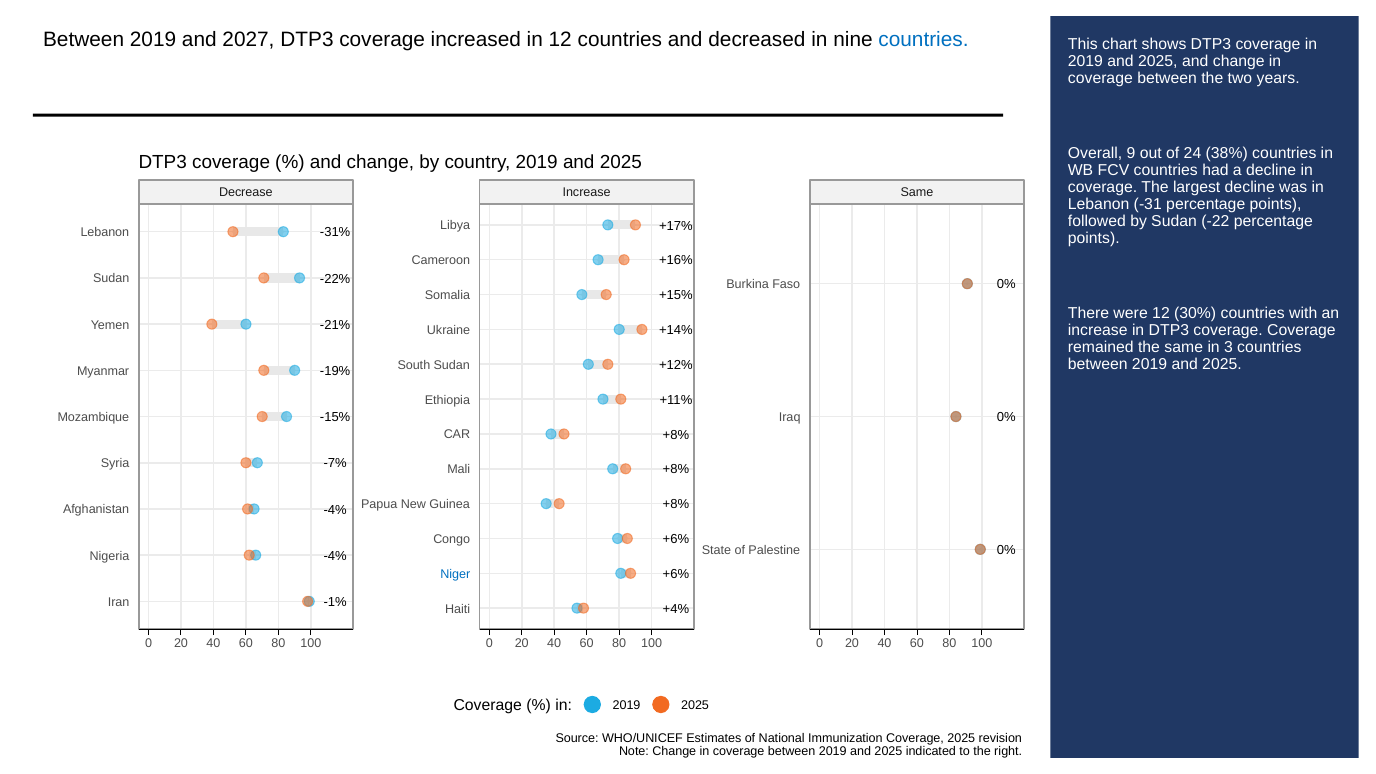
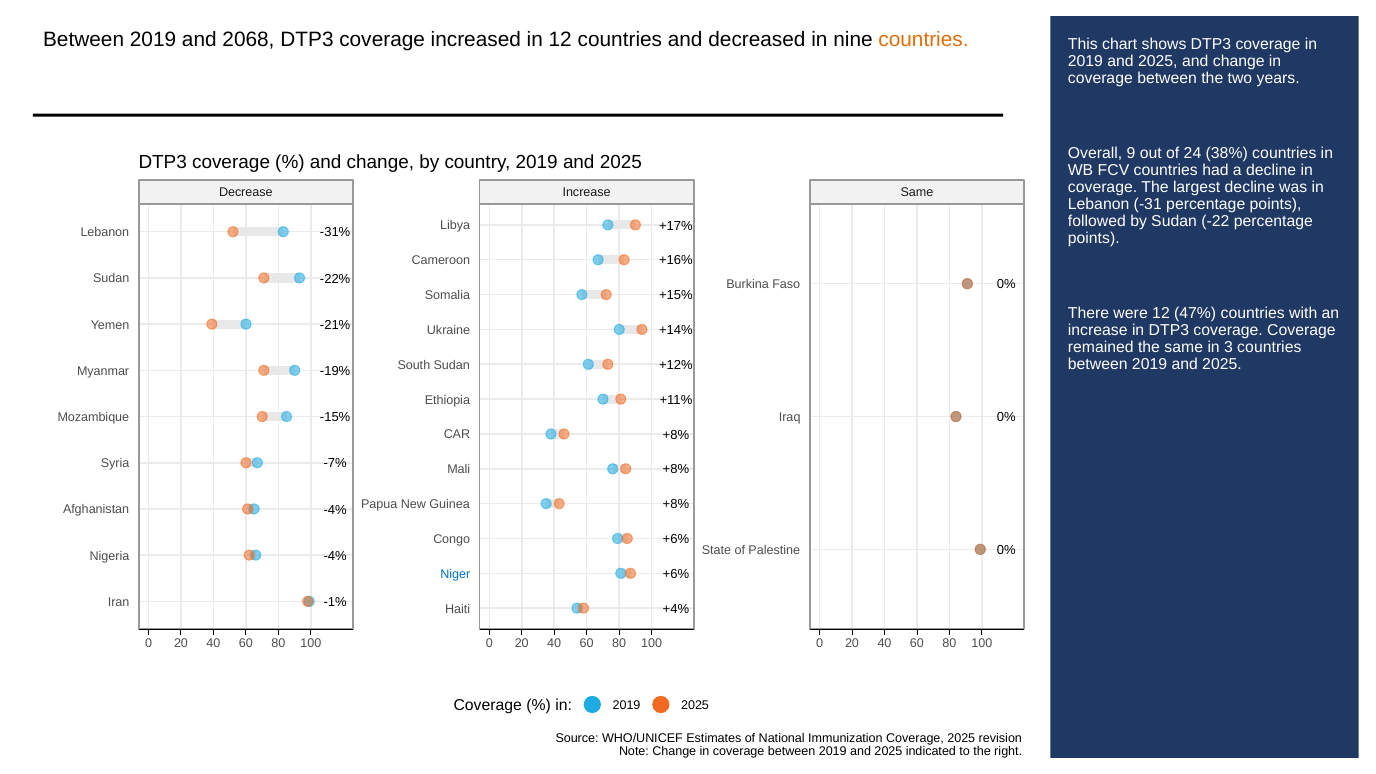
2027: 2027 -> 2068 (248, 40)
countries colour: blue -> orange (924, 40)
30%: 30% -> 47% (1195, 313)
